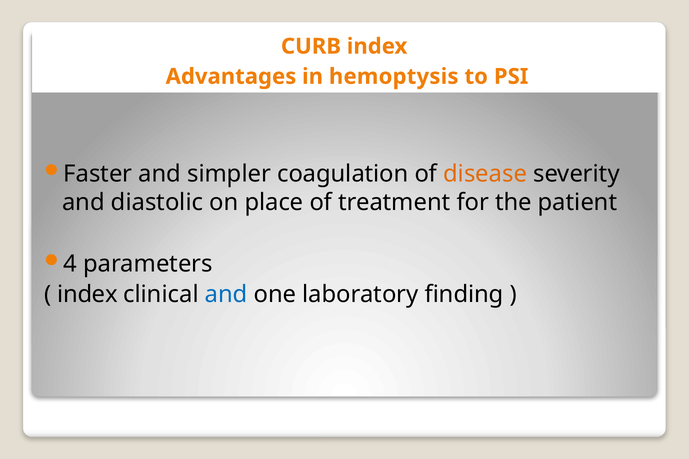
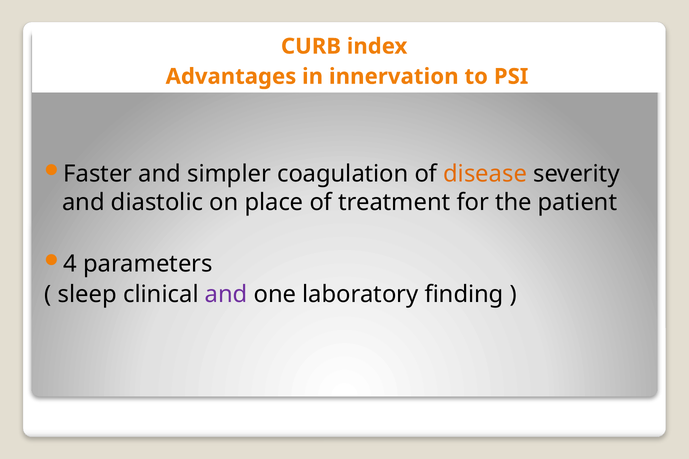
hemoptysis: hemoptysis -> innervation (394, 77)
index: index -> sleep (87, 295)
and colour: blue -> purple (226, 295)
